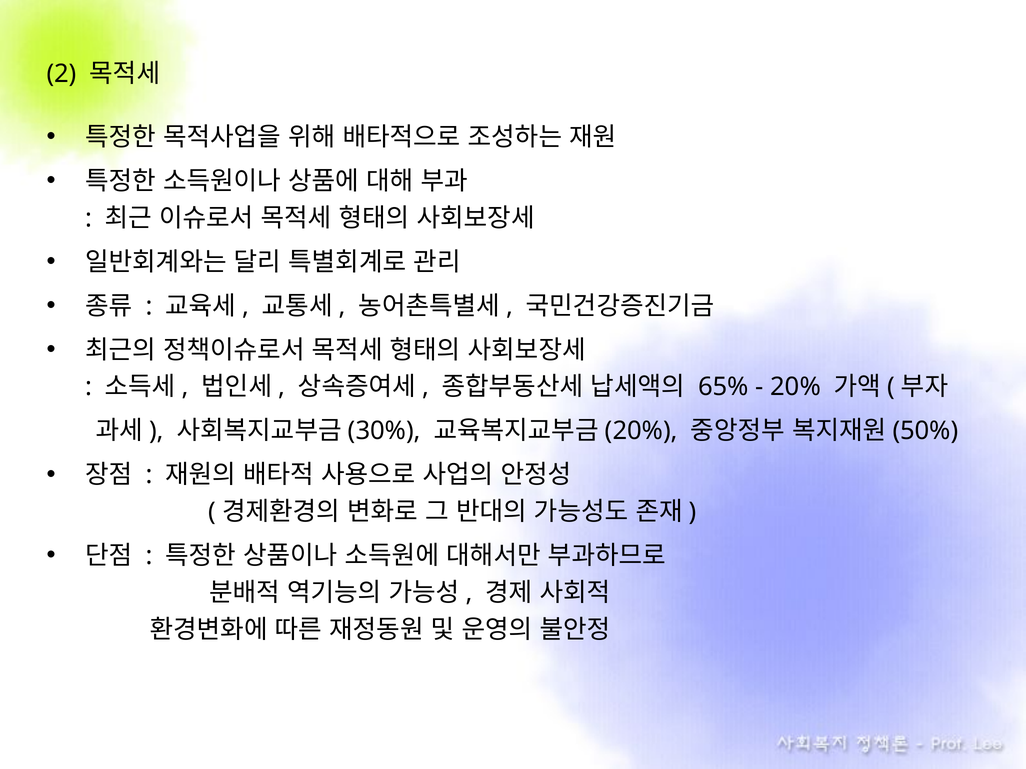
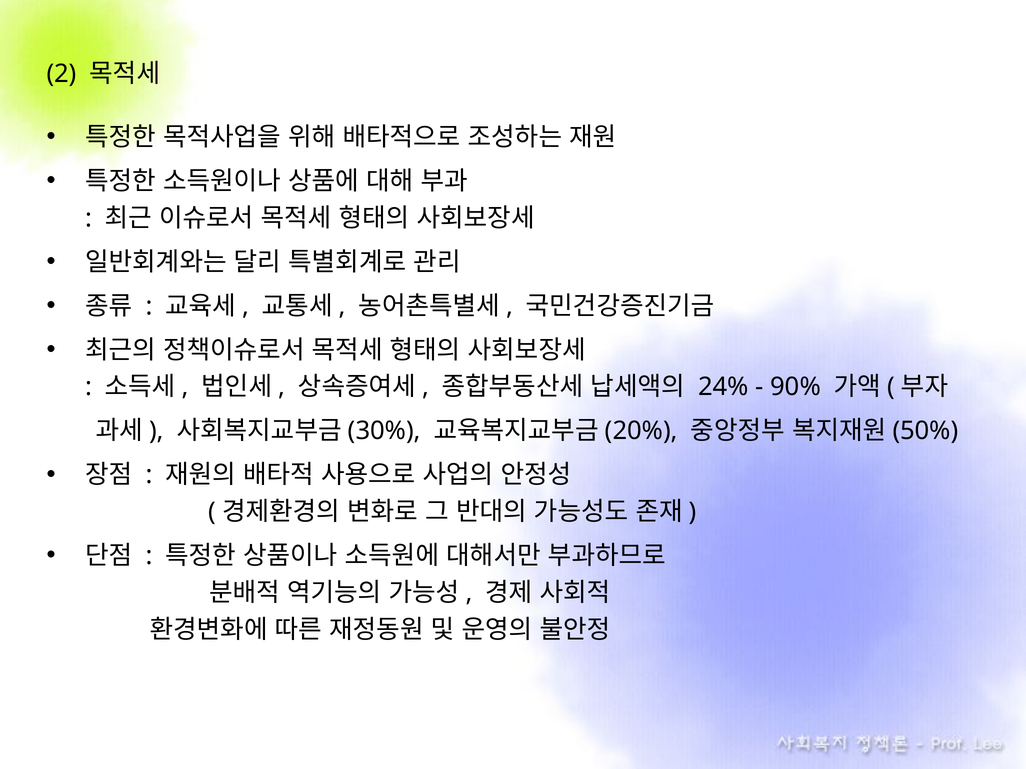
65%: 65% -> 24% (723, 387)
20%: 20% -> 90% (796, 387)
